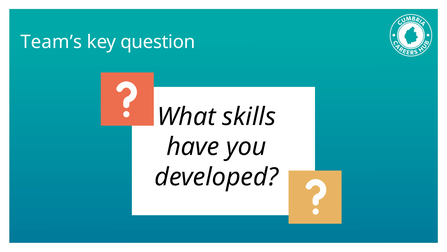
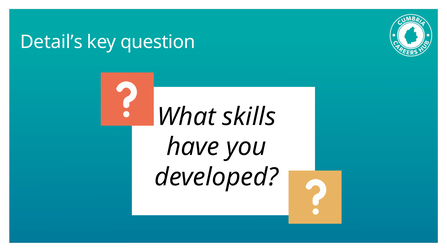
Team’s: Team’s -> Detail’s (51, 42)
